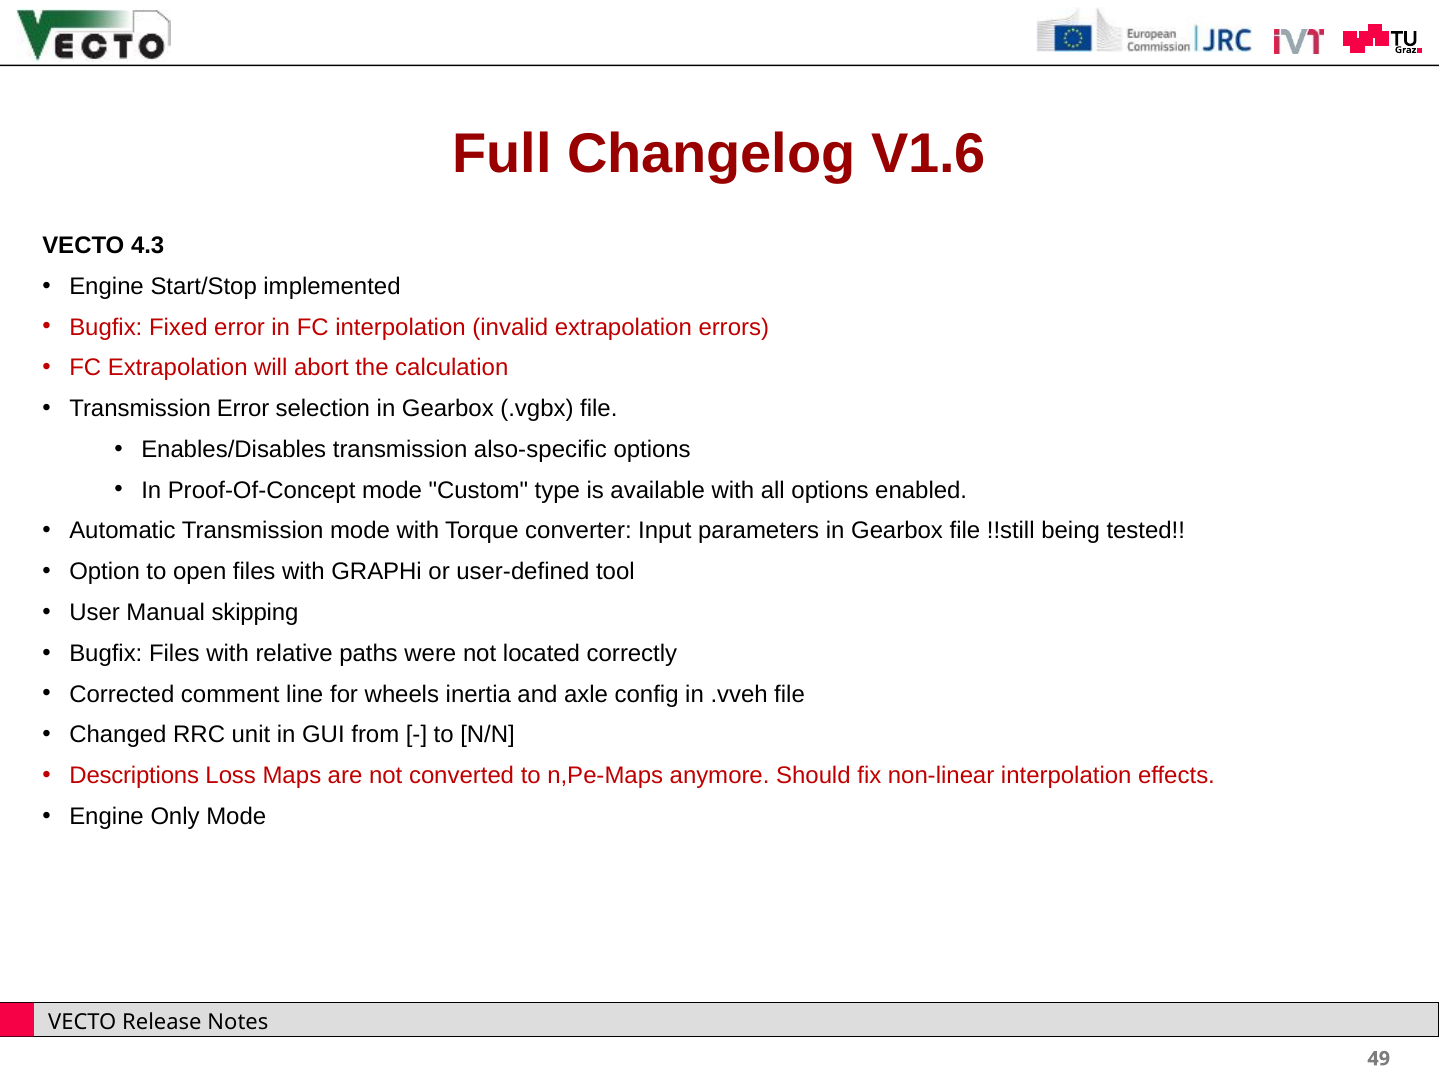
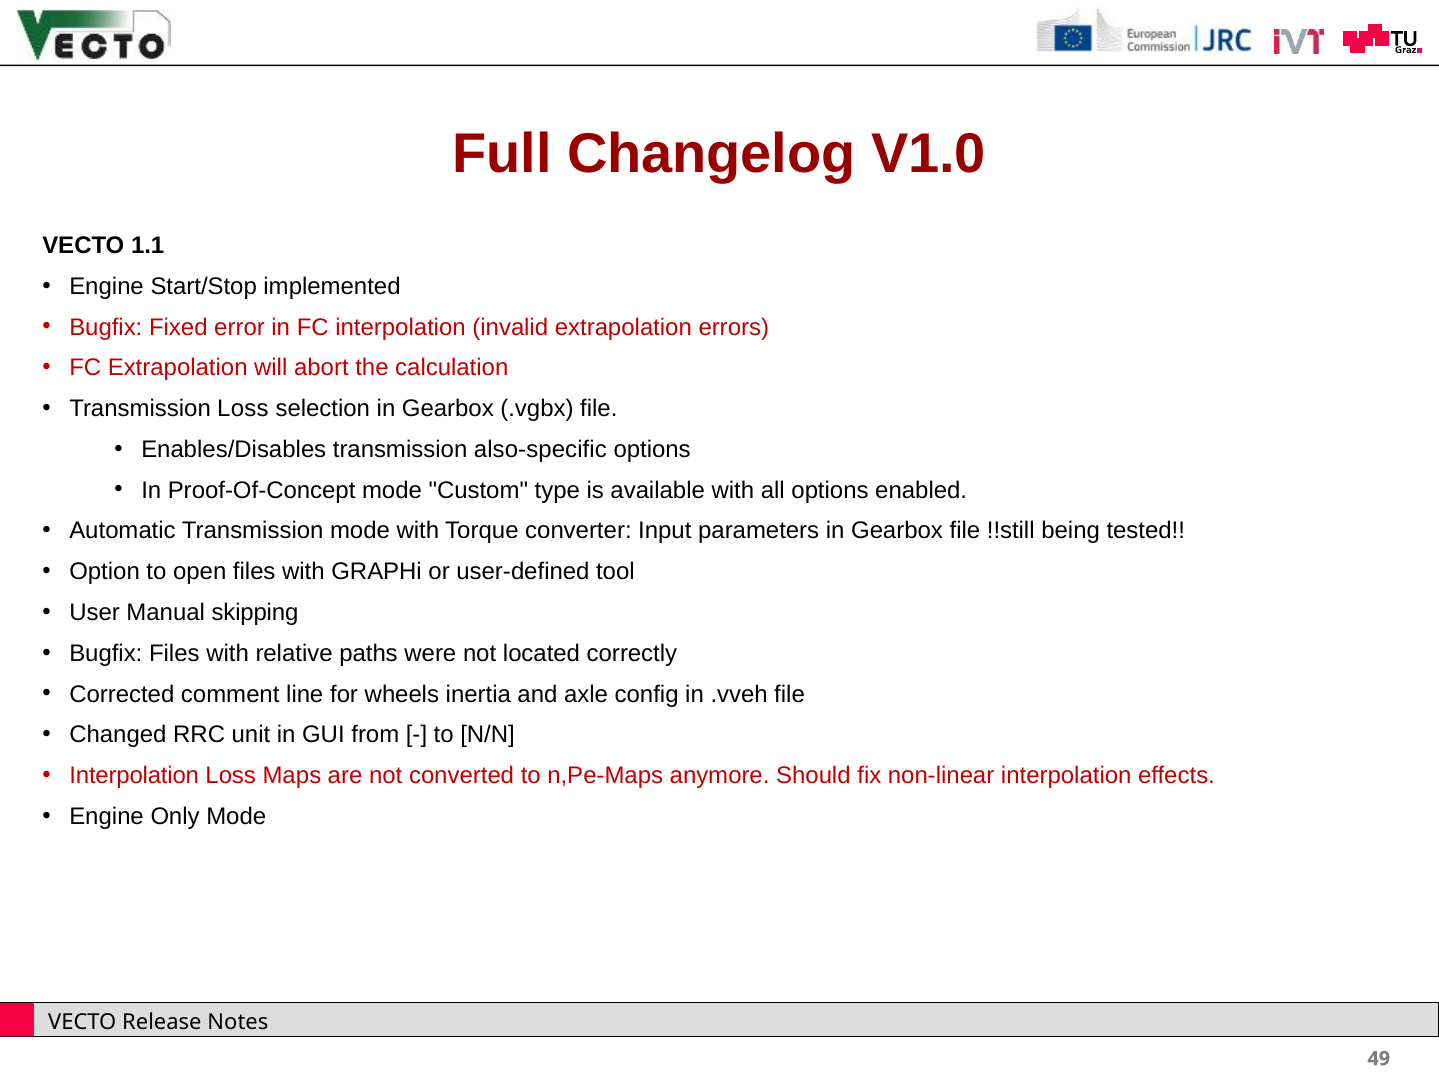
V1.6: V1.6 -> V1.0 (928, 154)
4.3: 4.3 -> 1.1 (148, 246)
Transmission Error: Error -> Loss (243, 409)
Descriptions: Descriptions -> Interpolation (134, 776)
